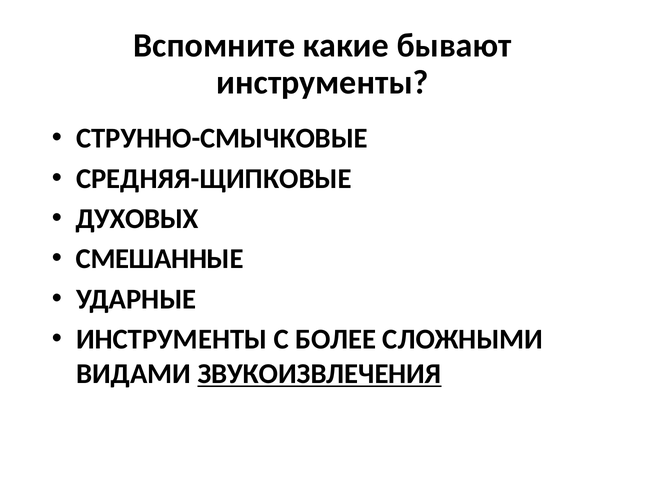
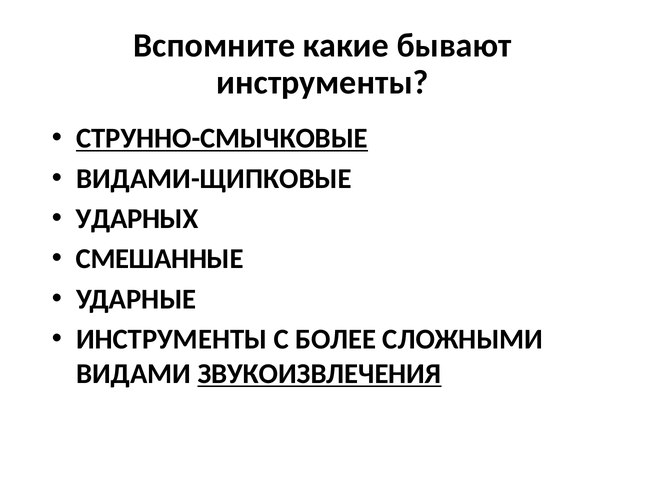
СТРУННО-СМЫЧКОВЫЕ underline: none -> present (222, 138)
СРЕДНЯЯ-ЩИПКОВЫЕ: СРЕДНЯЯ-ЩИПКОВЫЕ -> ВИДАМИ-ЩИПКОВЫЕ (214, 179)
ДУХОВЫХ: ДУХОВЫХ -> УДАРНЫХ (137, 219)
